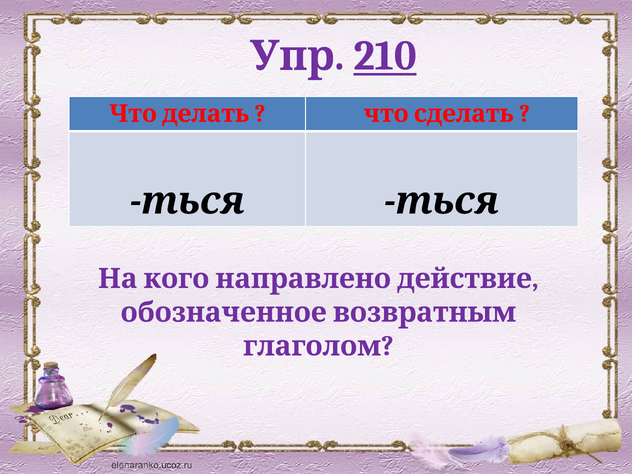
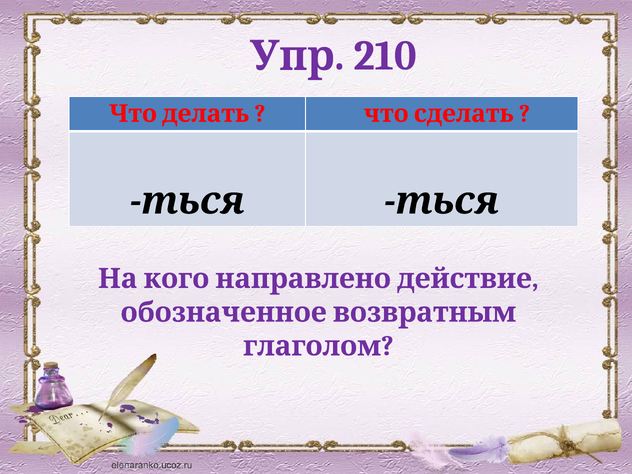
210 underline: present -> none (385, 56)
